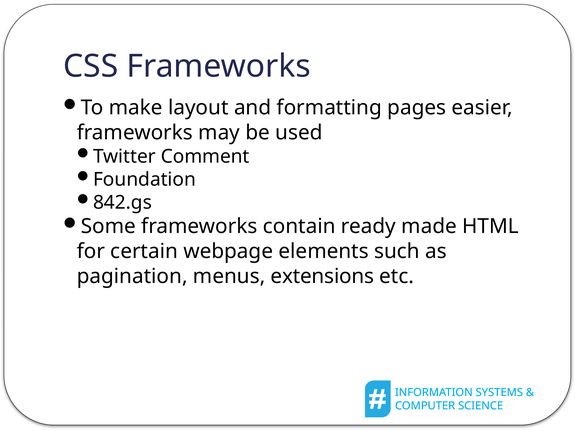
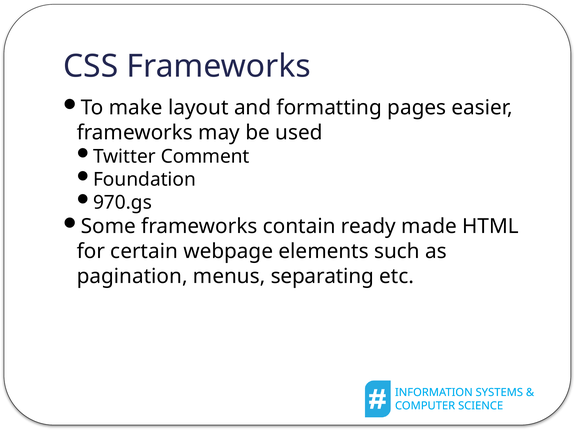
842.gs: 842.gs -> 970.gs (122, 203)
extensions: extensions -> separating (322, 276)
